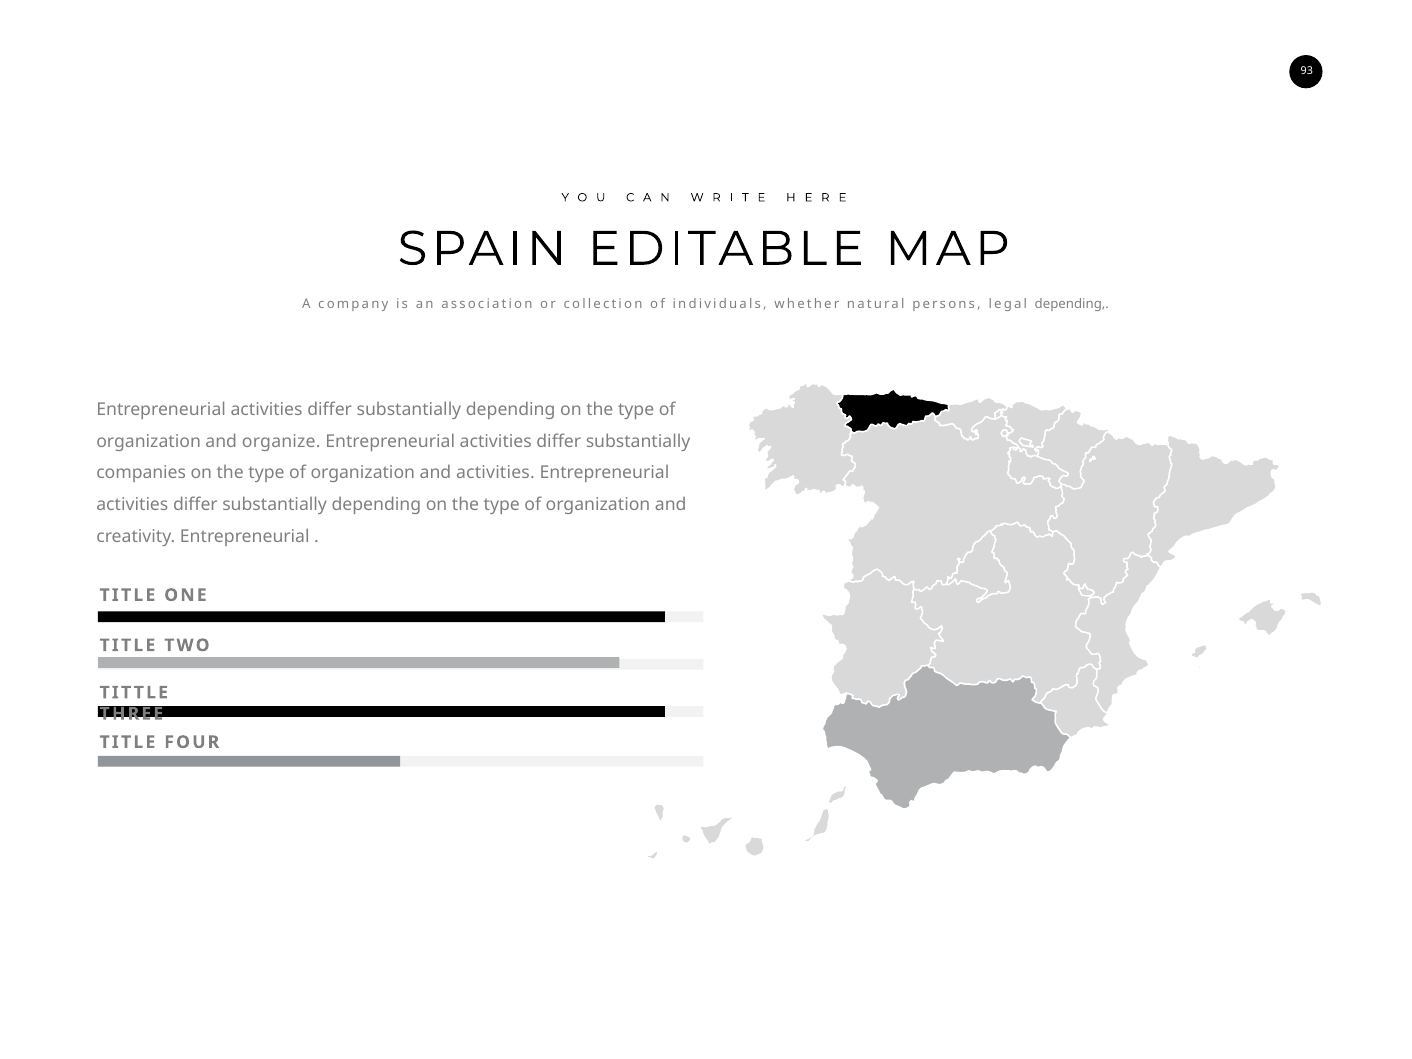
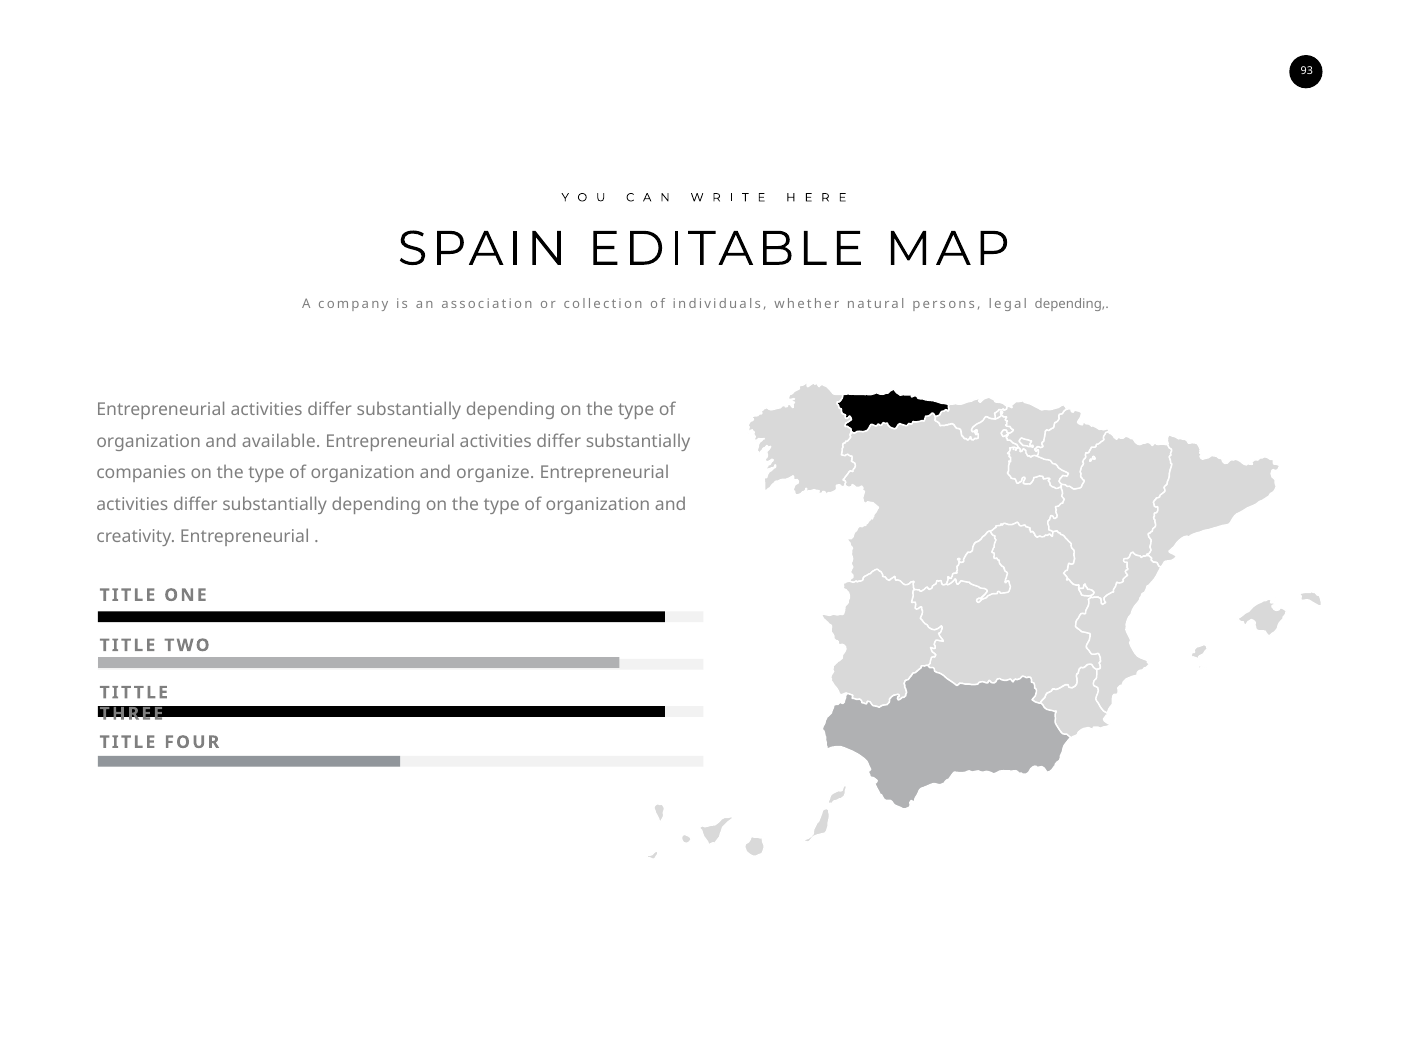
organize: organize -> available (281, 441)
and activities: activities -> organize (495, 473)
